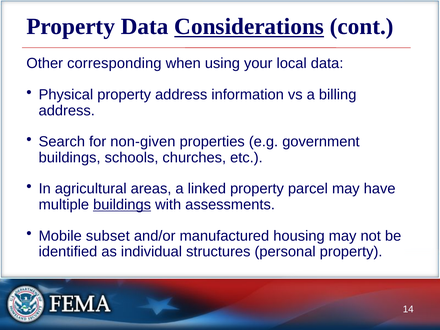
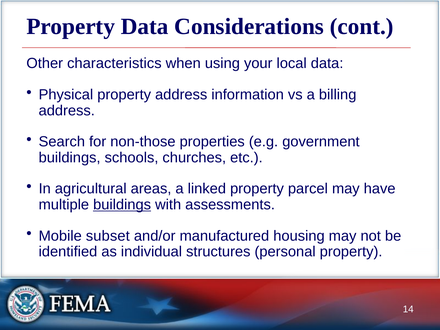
Considerations underline: present -> none (249, 27)
corresponding: corresponding -> characteristics (114, 63)
non-given: non-given -> non-those (143, 142)
